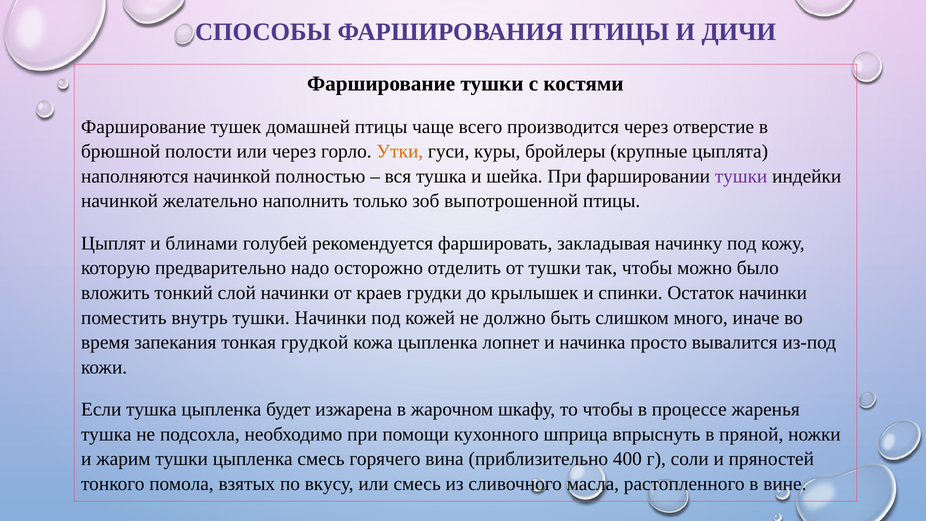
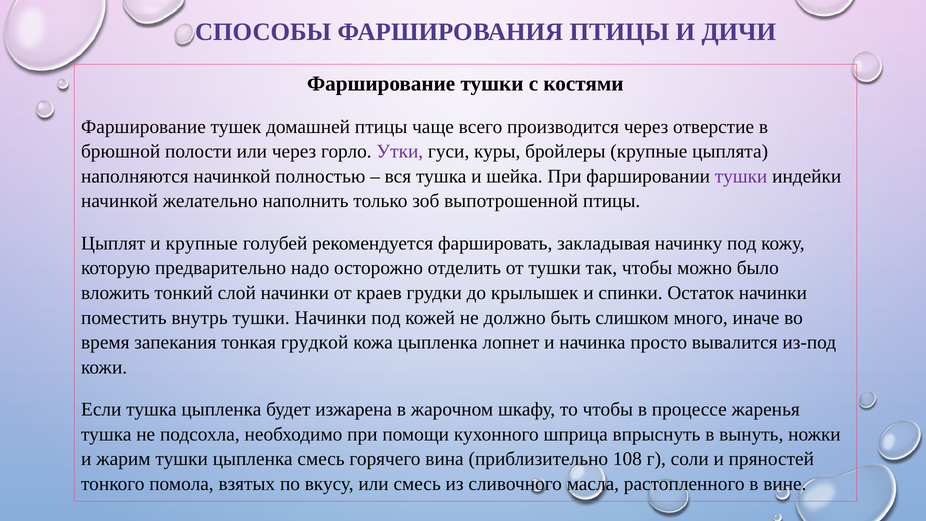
Утки colour: orange -> purple (400, 151)
и блинами: блинами -> крупные (202, 243)
пряной: пряной -> вынуть (751, 434)
400: 400 -> 108 (627, 459)
